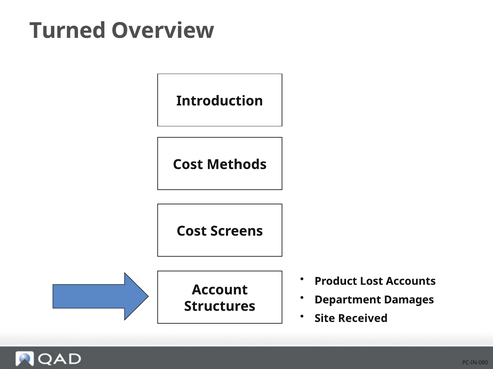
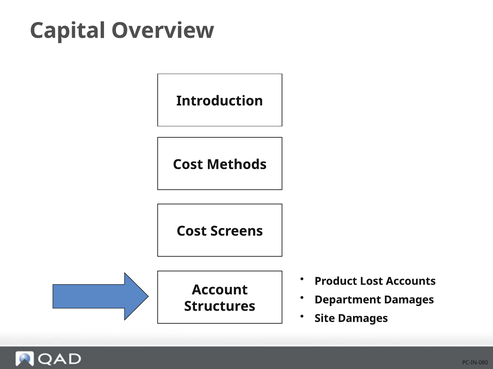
Turned: Turned -> Capital (68, 31)
Site Received: Received -> Damages (363, 319)
